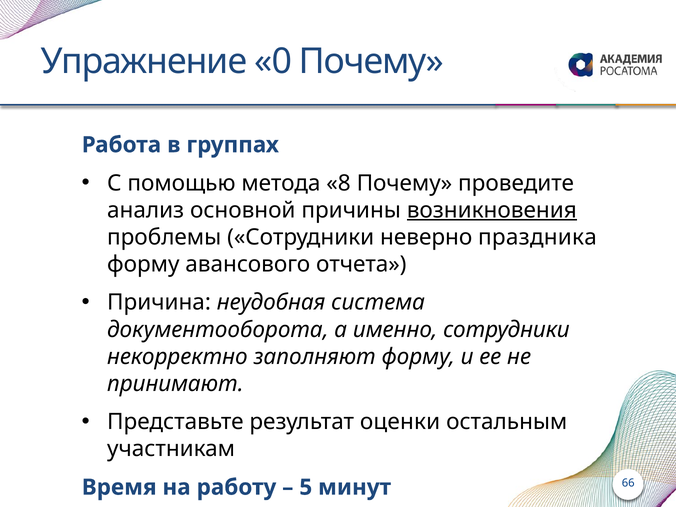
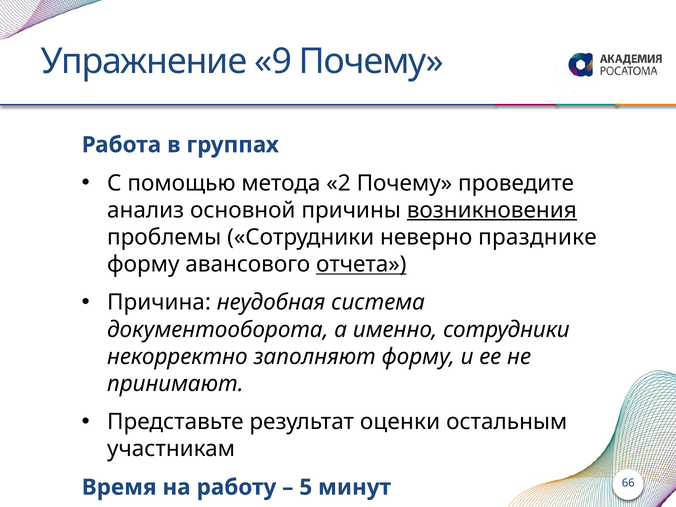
0: 0 -> 9 (273, 62)
8: 8 -> 2 (339, 183)
праздника: праздника -> празднике (537, 237)
отчета underline: none -> present (361, 264)
